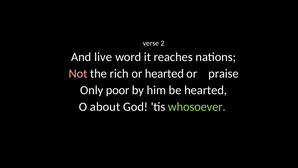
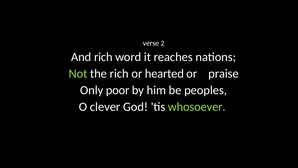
And live: live -> rich (103, 57)
Not colour: pink -> light green (78, 73)
be hearted: hearted -> peoples (206, 90)
about: about -> clever (105, 106)
